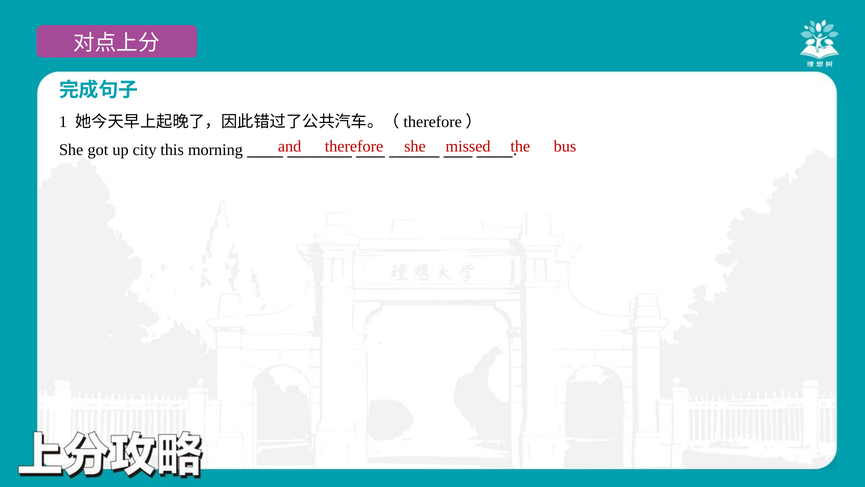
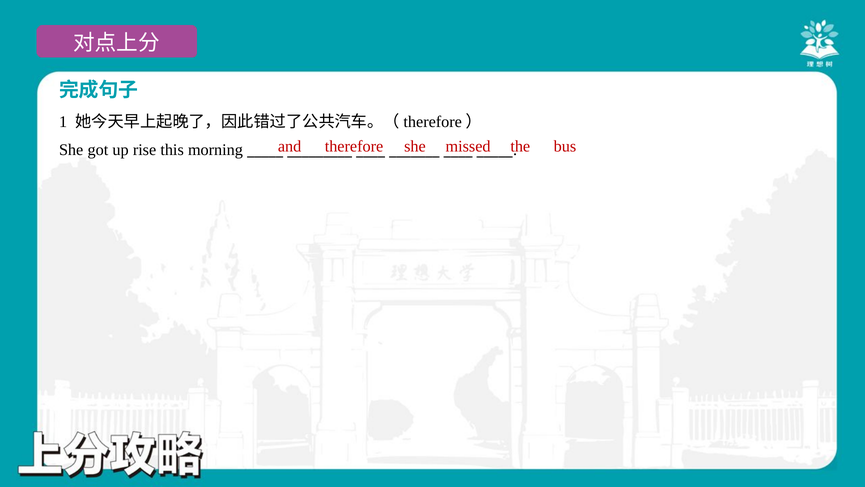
city: city -> rise (145, 150)
